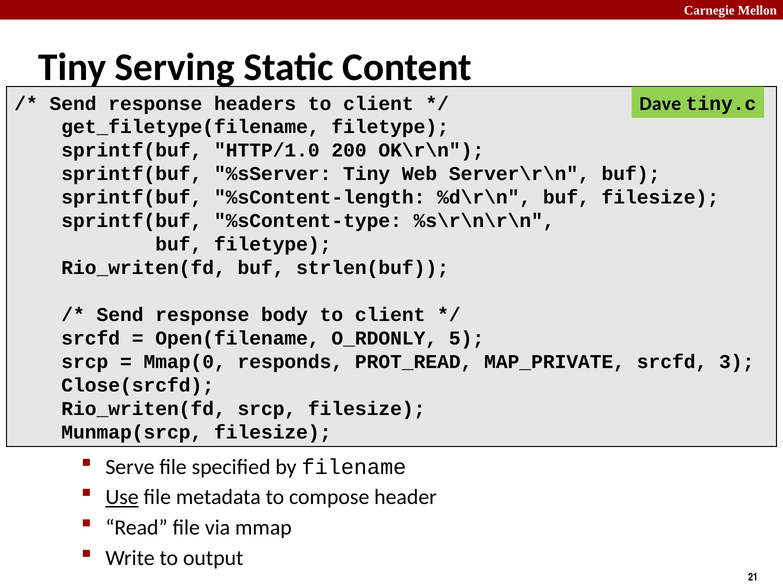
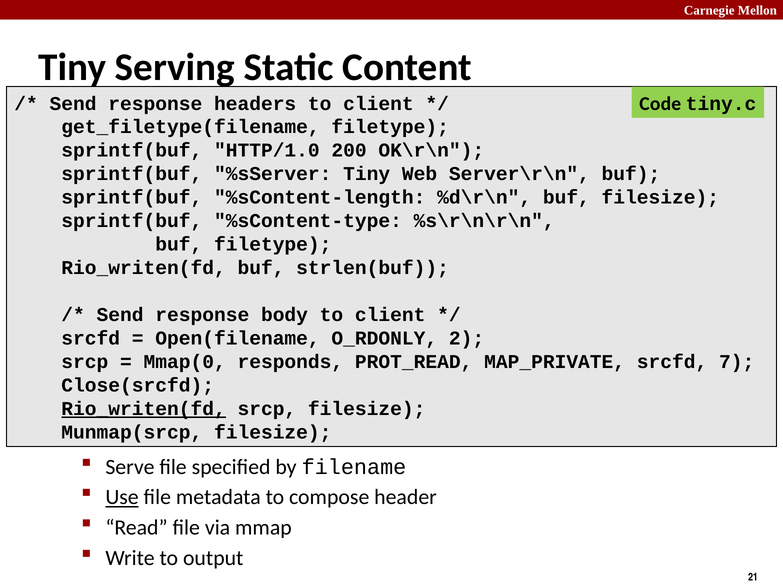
Dave: Dave -> Code (660, 104)
5: 5 -> 2 (467, 338)
3: 3 -> 7 (737, 362)
Rio_writen(fd underline: none -> present (144, 409)
